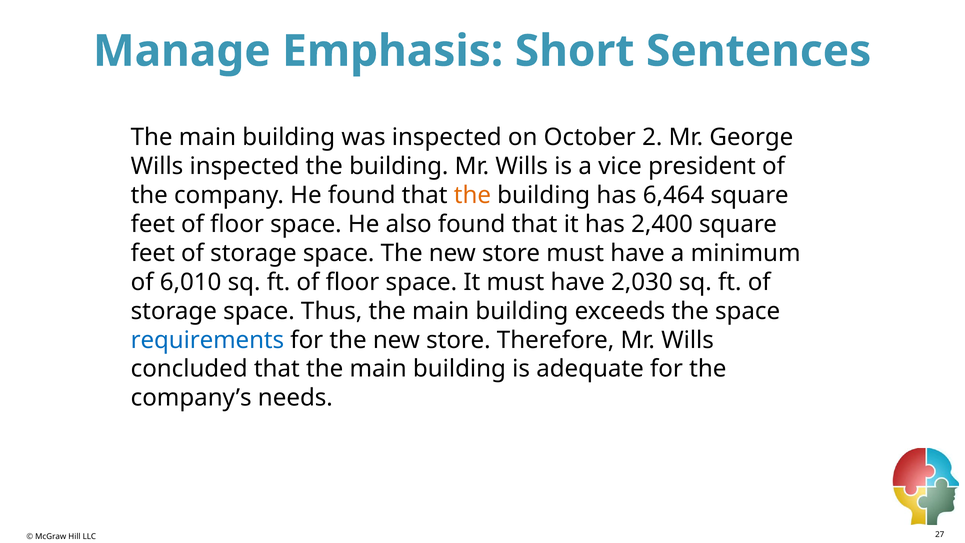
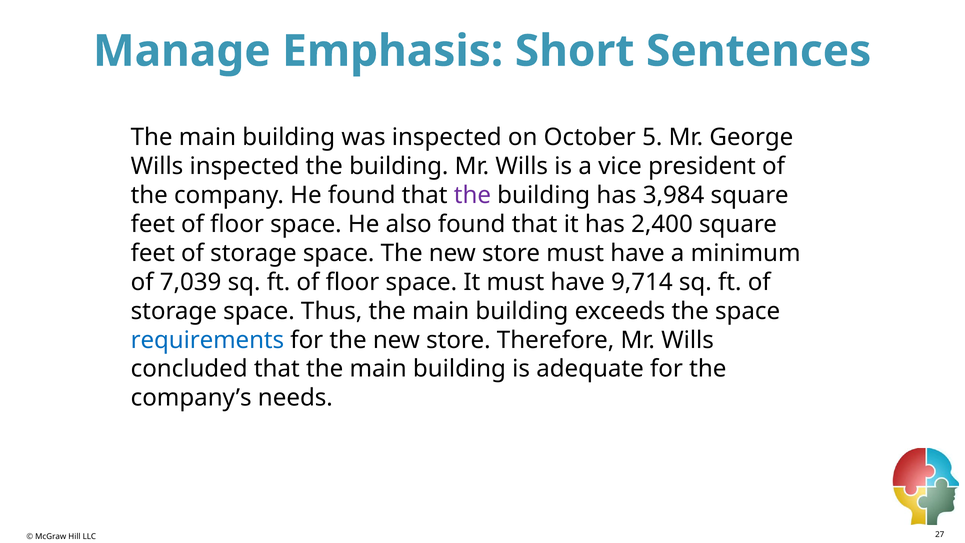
2: 2 -> 5 (652, 137)
the colour: orange -> purple (472, 195)
6,464: 6,464 -> 3,984 (674, 195)
6,010: 6,010 -> 7,039 (191, 282)
2,030: 2,030 -> 9,714 (642, 282)
